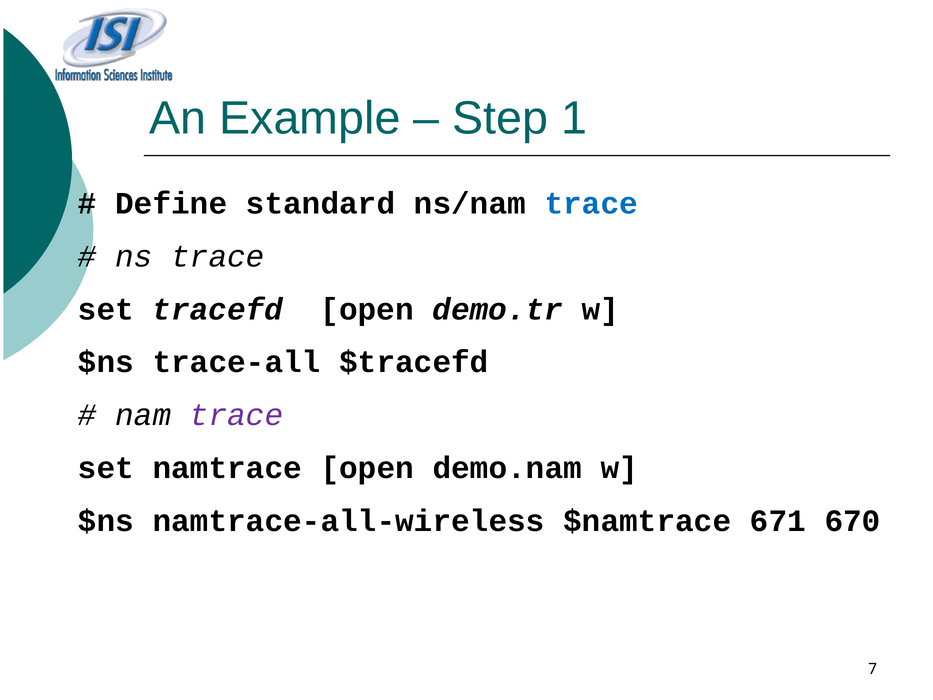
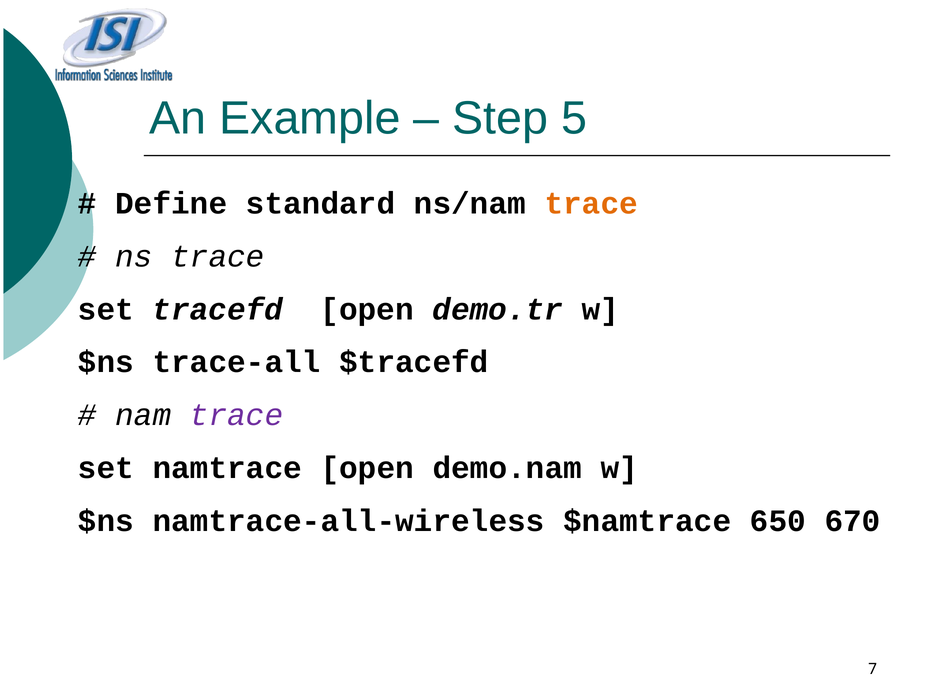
1: 1 -> 5 (574, 118)
trace colour: blue -> orange (591, 203)
671: 671 -> 650 (778, 521)
